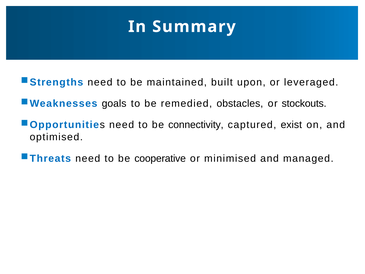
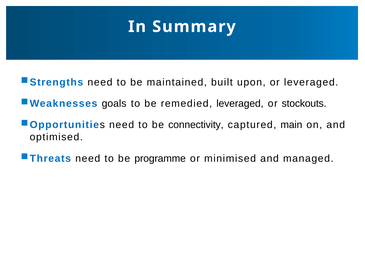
remedied obstacles: obstacles -> leveraged (240, 103)
exist: exist -> main (291, 125)
cooperative: cooperative -> programme (160, 158)
